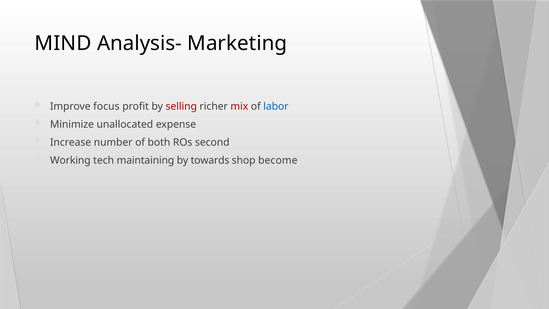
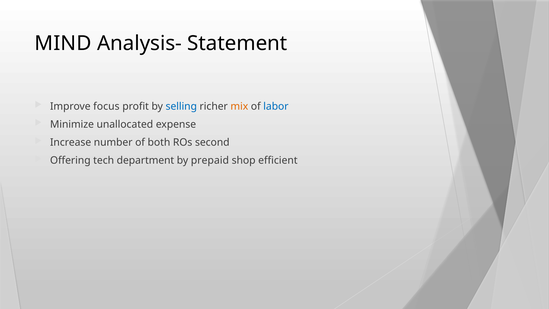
Marketing: Marketing -> Statement (237, 43)
selling colour: red -> blue (181, 106)
mix colour: red -> orange (239, 106)
Working: Working -> Offering (70, 160)
maintaining: maintaining -> department (145, 160)
towards: towards -> prepaid (210, 160)
become: become -> efficient (278, 160)
